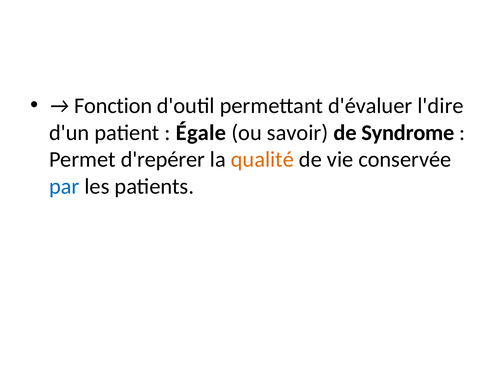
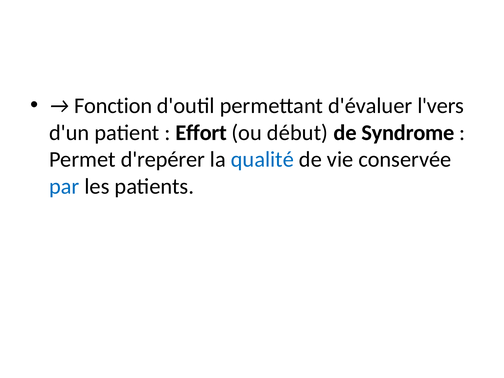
l'dire: l'dire -> l'vers (441, 106)
Égale: Égale -> Effort (201, 133)
savoir: savoir -> début (298, 133)
qualité colour: orange -> blue (262, 160)
